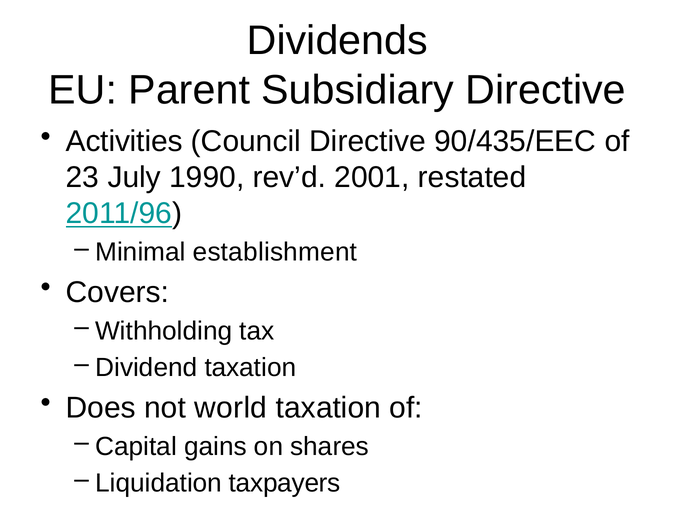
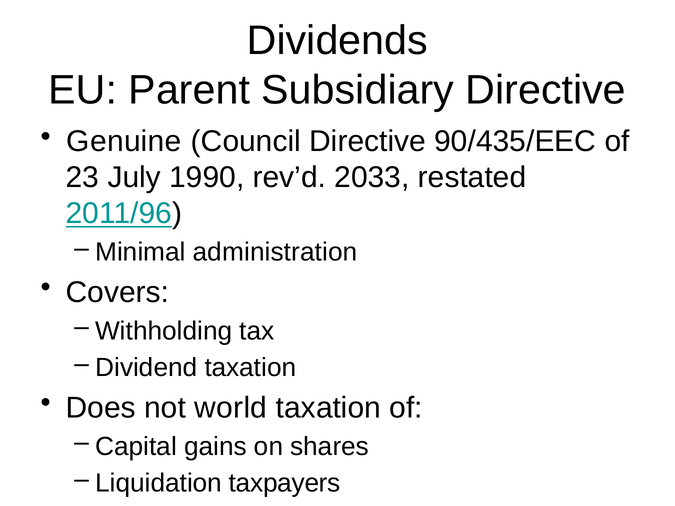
Activities: Activities -> Genuine (124, 142)
2001: 2001 -> 2033 (372, 178)
establishment: establishment -> administration (275, 252)
